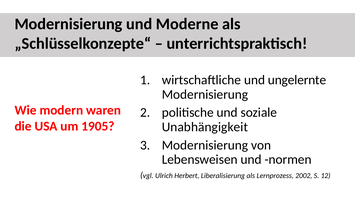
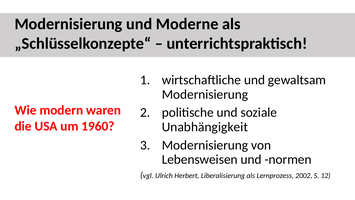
ungelernte: ungelernte -> gewaltsam (297, 80)
1905: 1905 -> 1960 (98, 126)
